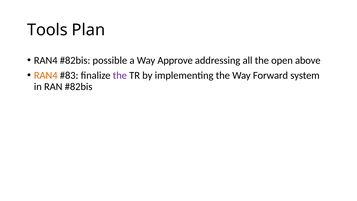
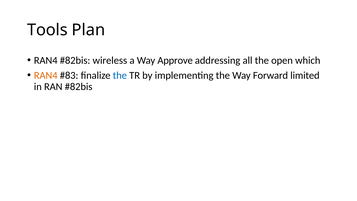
possible: possible -> wireless (110, 60)
above: above -> which (308, 60)
the colour: purple -> blue (120, 75)
system: system -> limited (305, 75)
